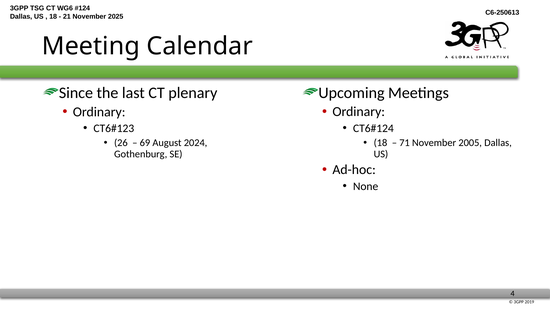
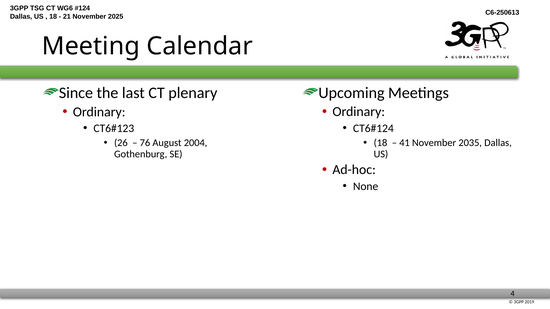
69: 69 -> 76 (145, 143)
2024: 2024 -> 2004 (196, 143)
71: 71 -> 41 (405, 143)
2005: 2005 -> 2035 (470, 143)
